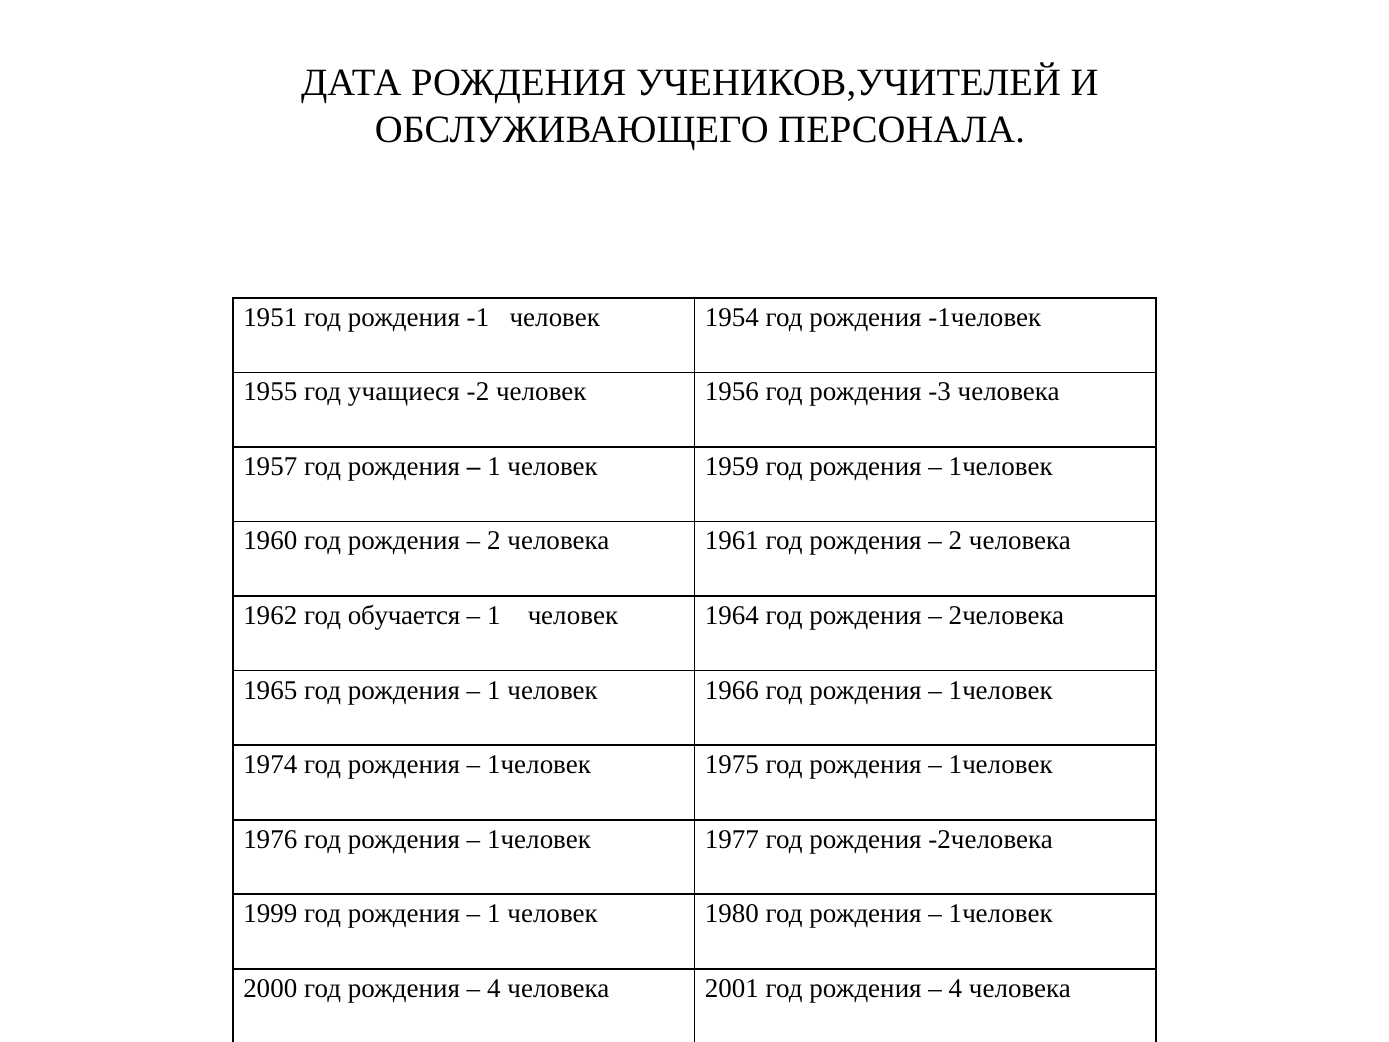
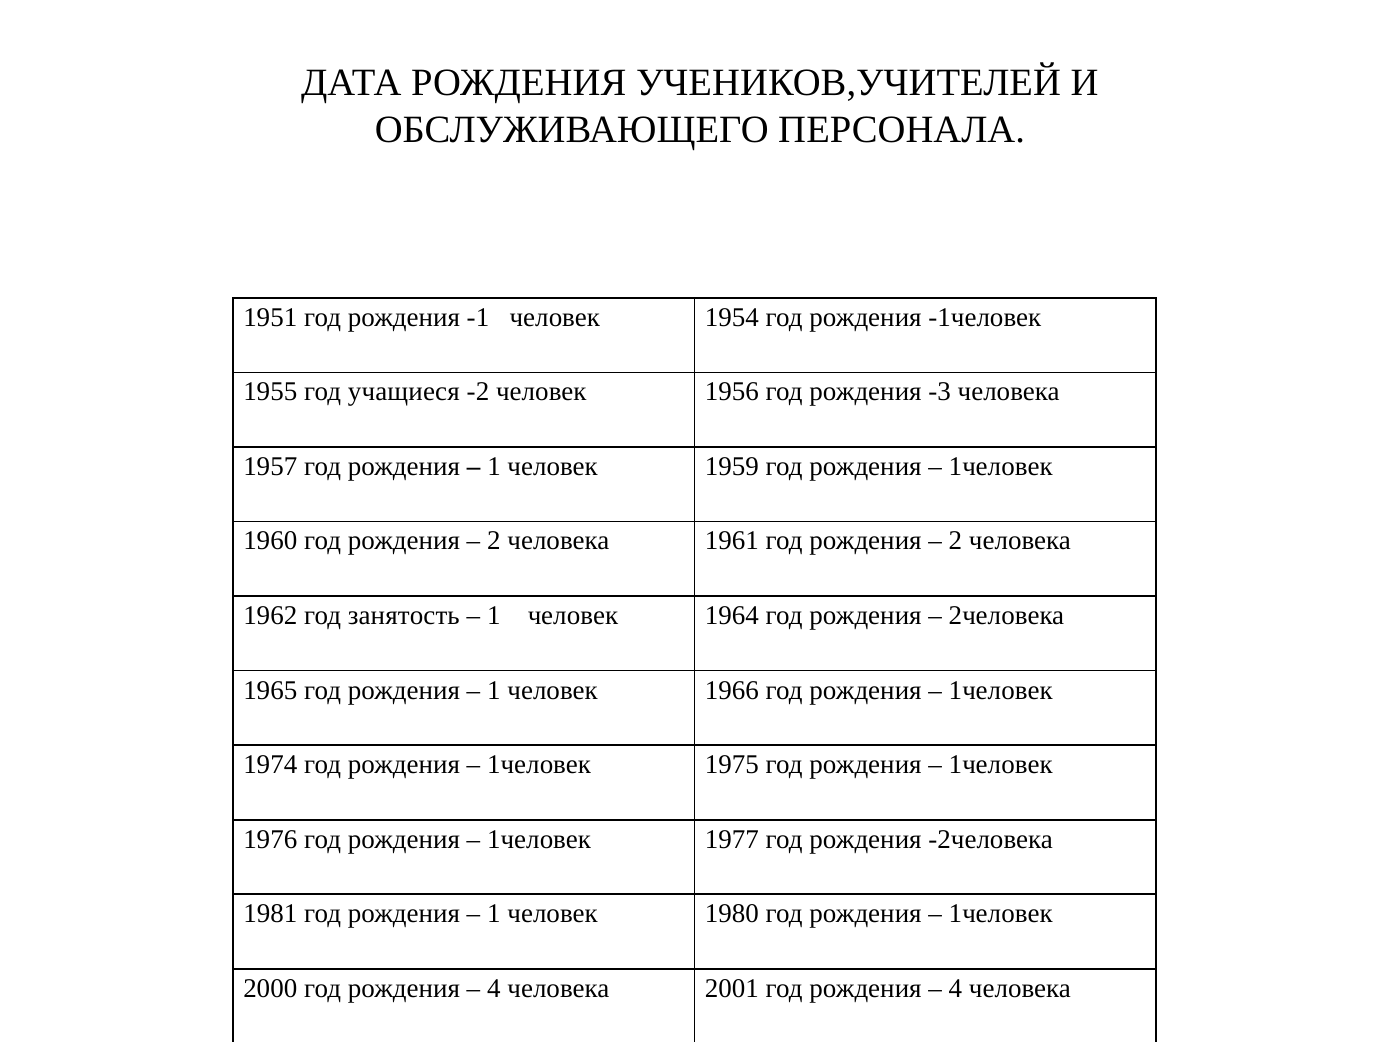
обучается: обучается -> занятость (404, 615)
1999: 1999 -> 1981 (270, 914)
